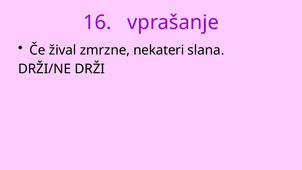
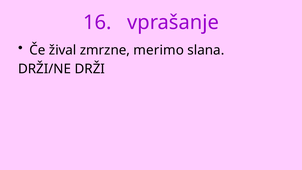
nekateri: nekateri -> merimo (159, 50)
